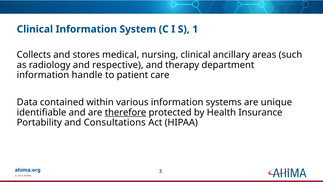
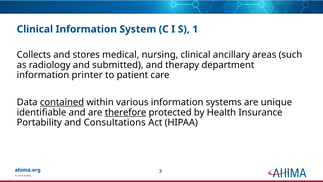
respective: respective -> submitted (118, 65)
handle: handle -> printer (87, 75)
contained underline: none -> present (62, 102)
